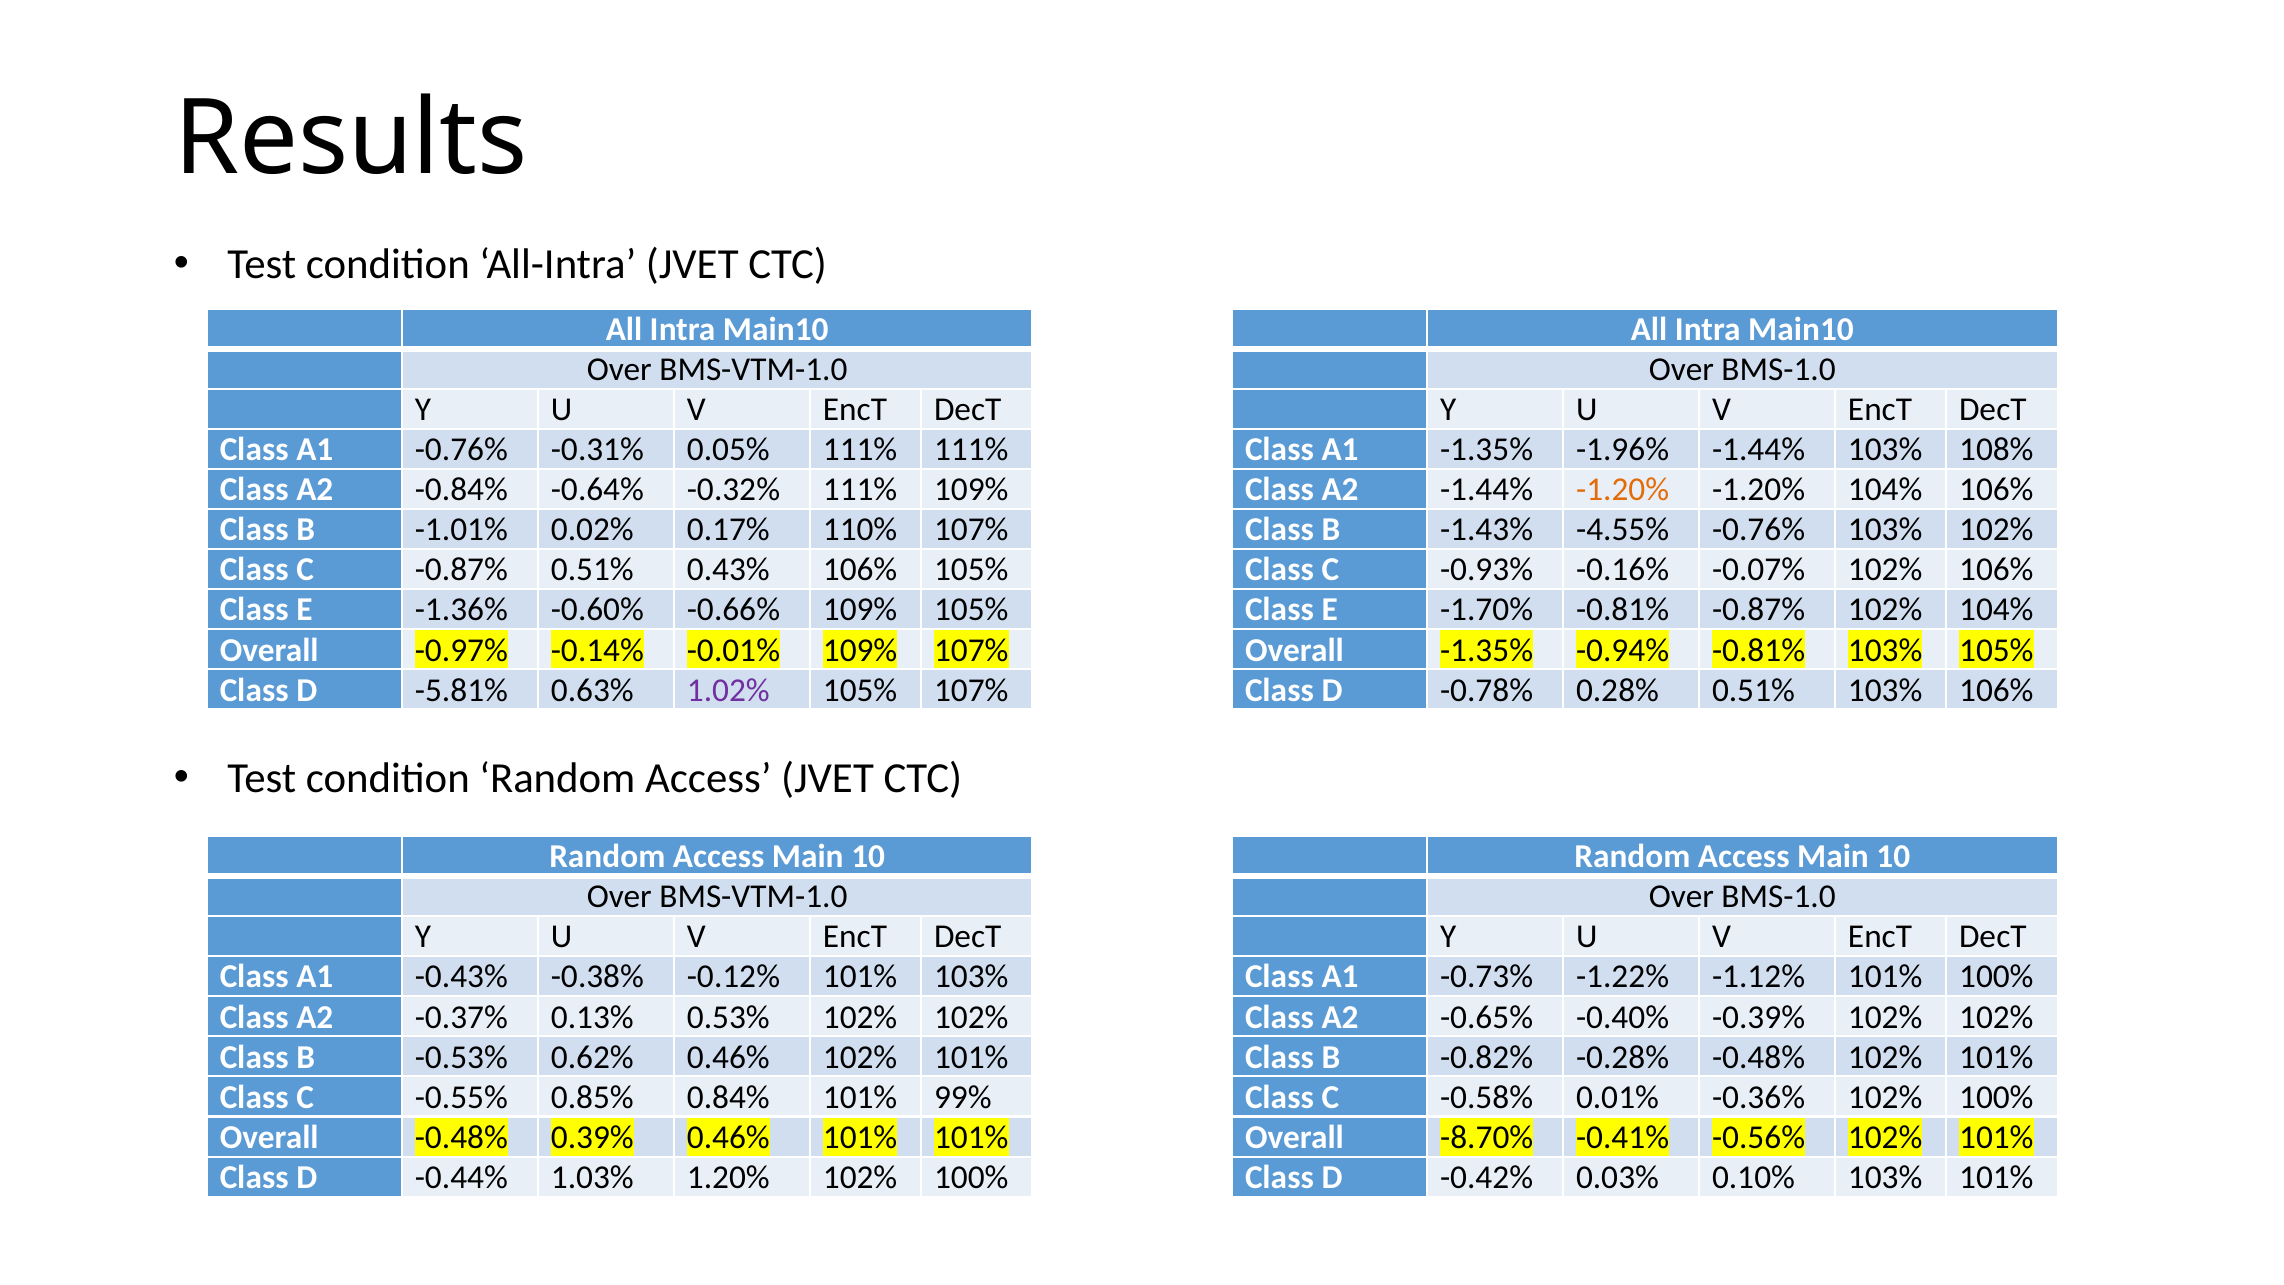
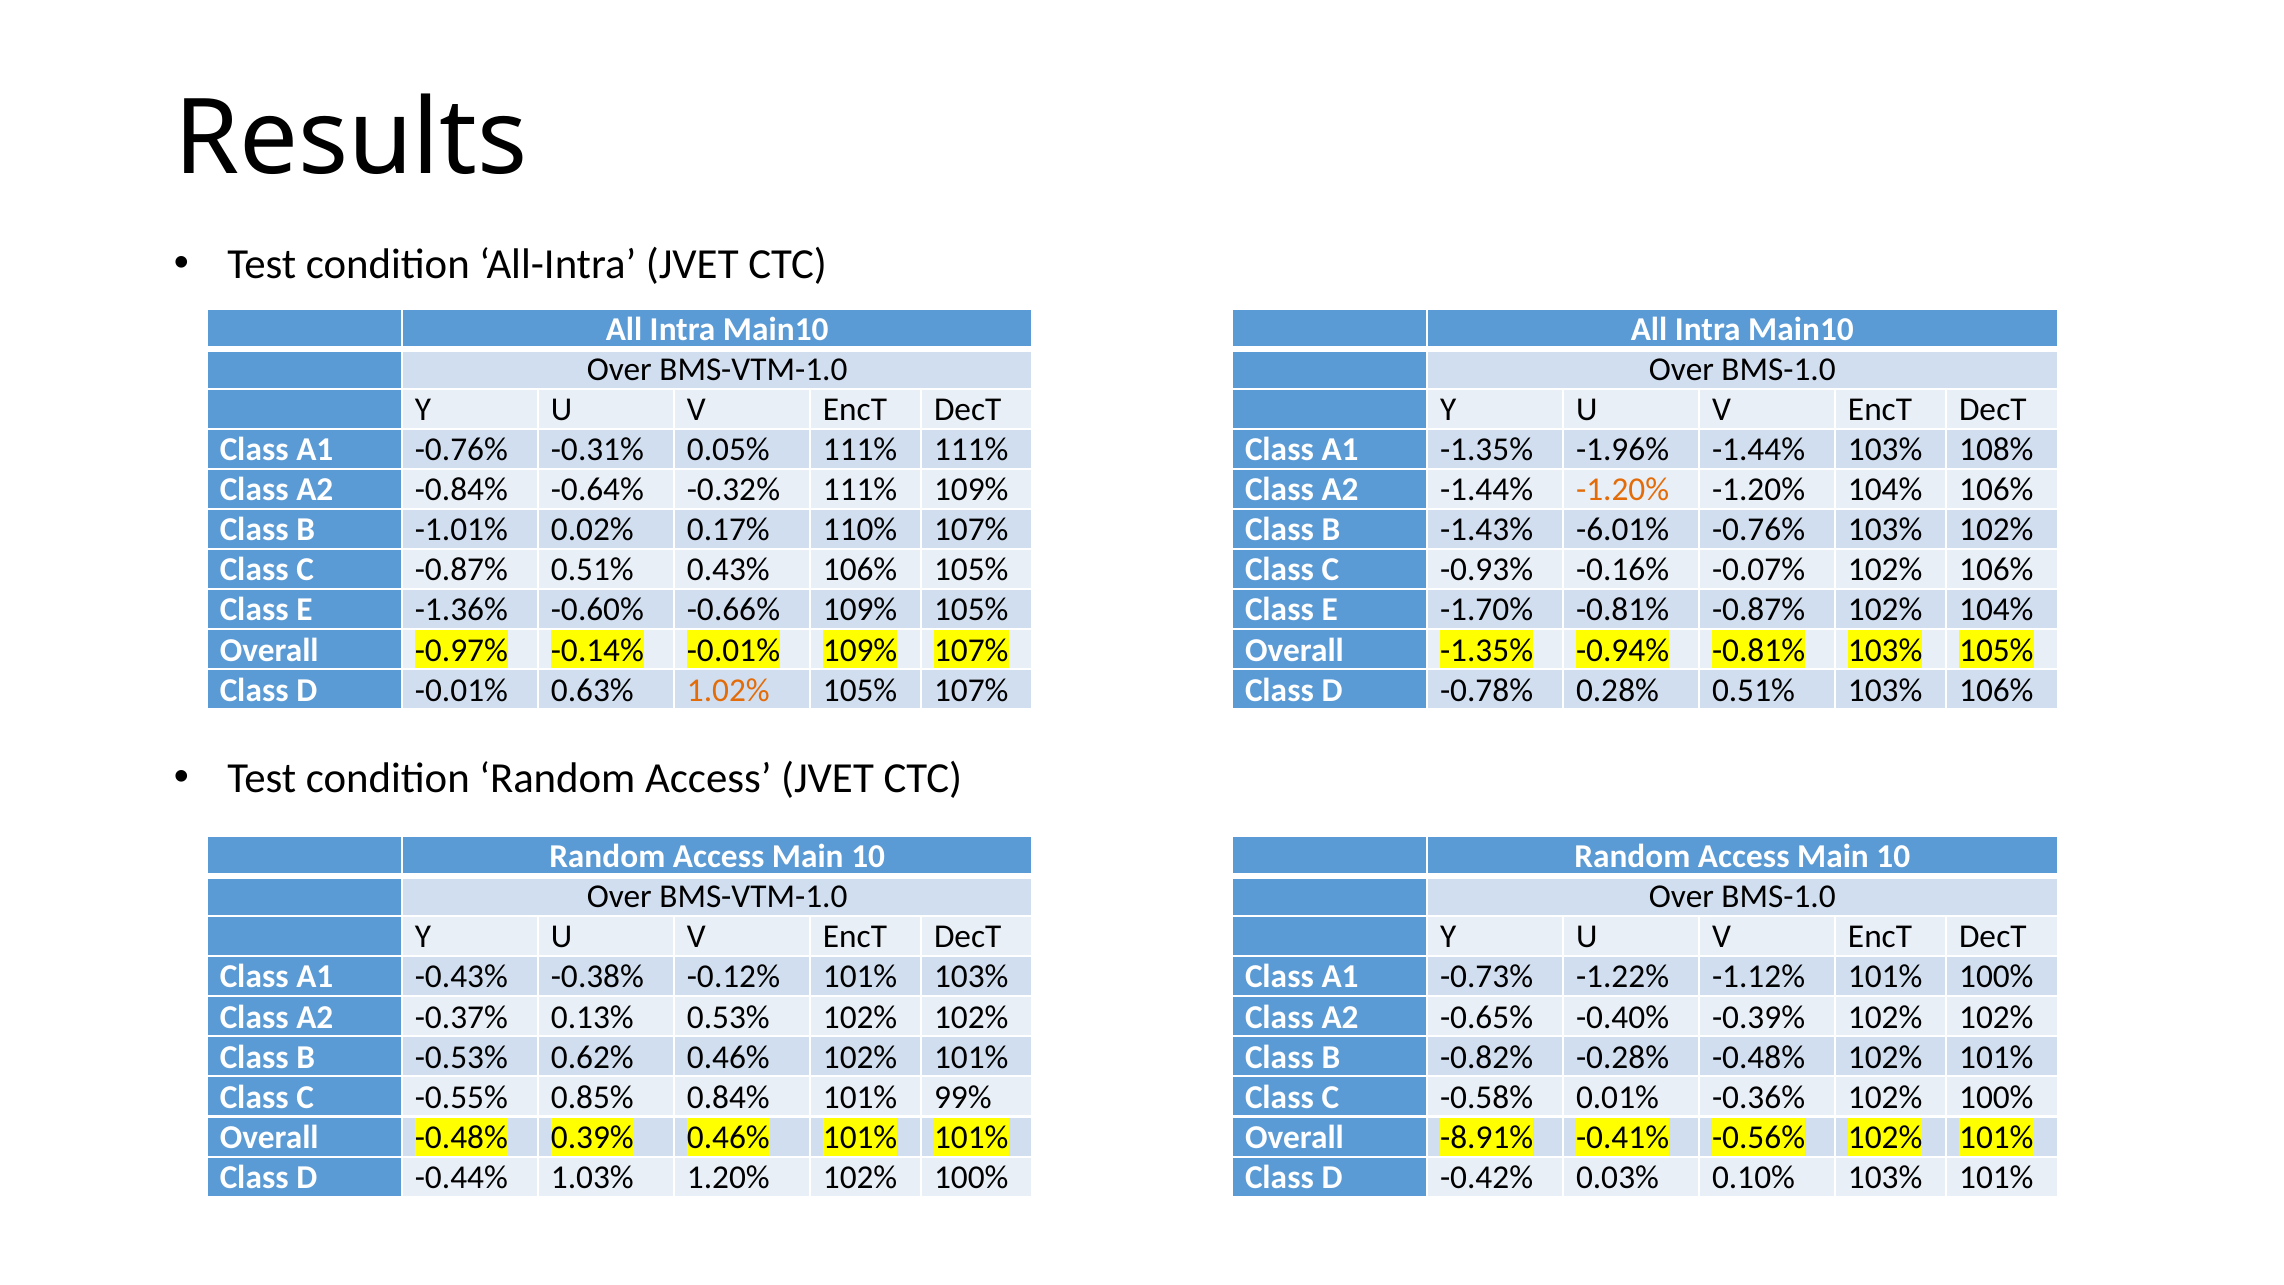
-4.55%: -4.55% -> -6.01% (1623, 530)
D -5.81%: -5.81% -> -0.01% (461, 690)
1.02% colour: purple -> orange (728, 690)
-8.70%: -8.70% -> -8.91% (1487, 1137)
